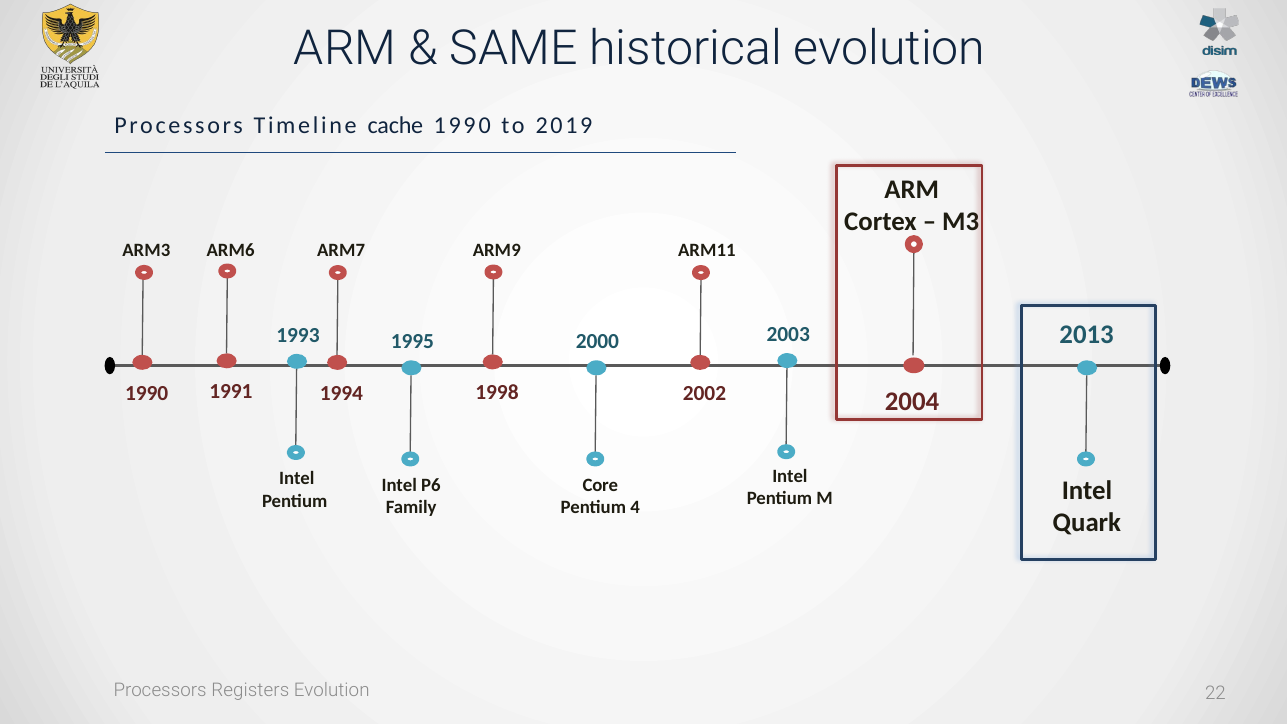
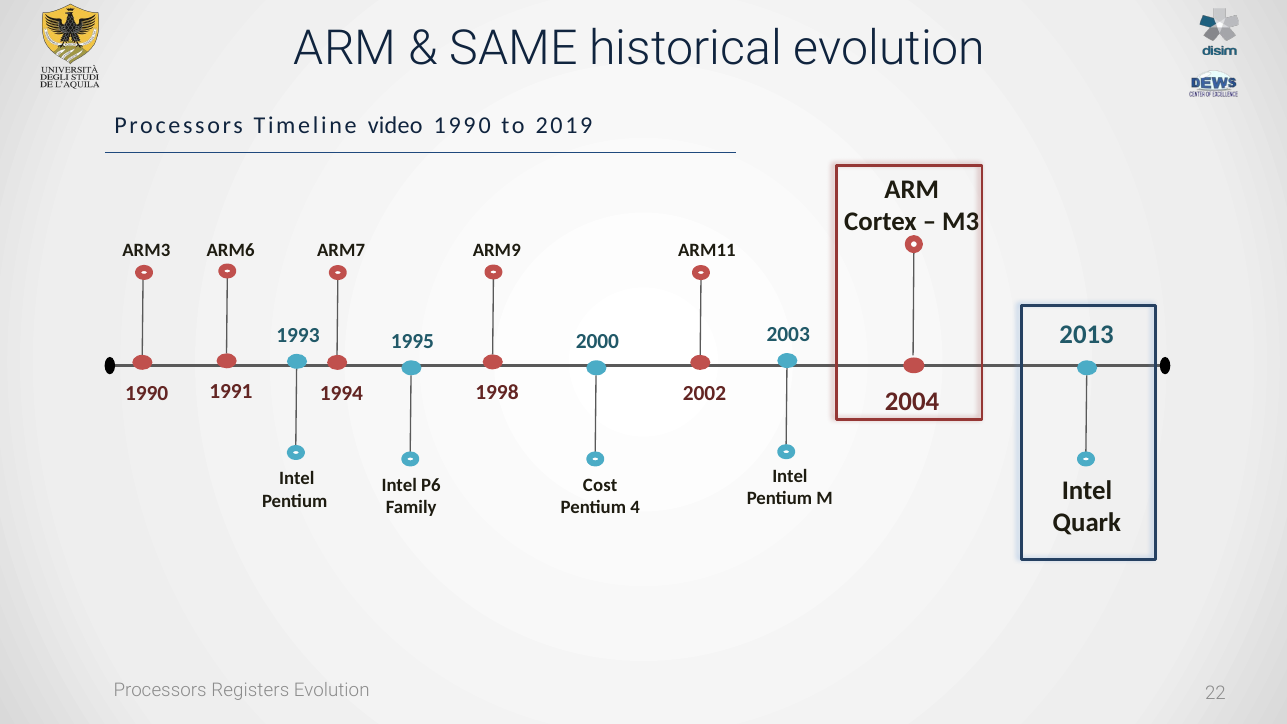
cache: cache -> video (395, 125)
Core: Core -> Cost (600, 485)
